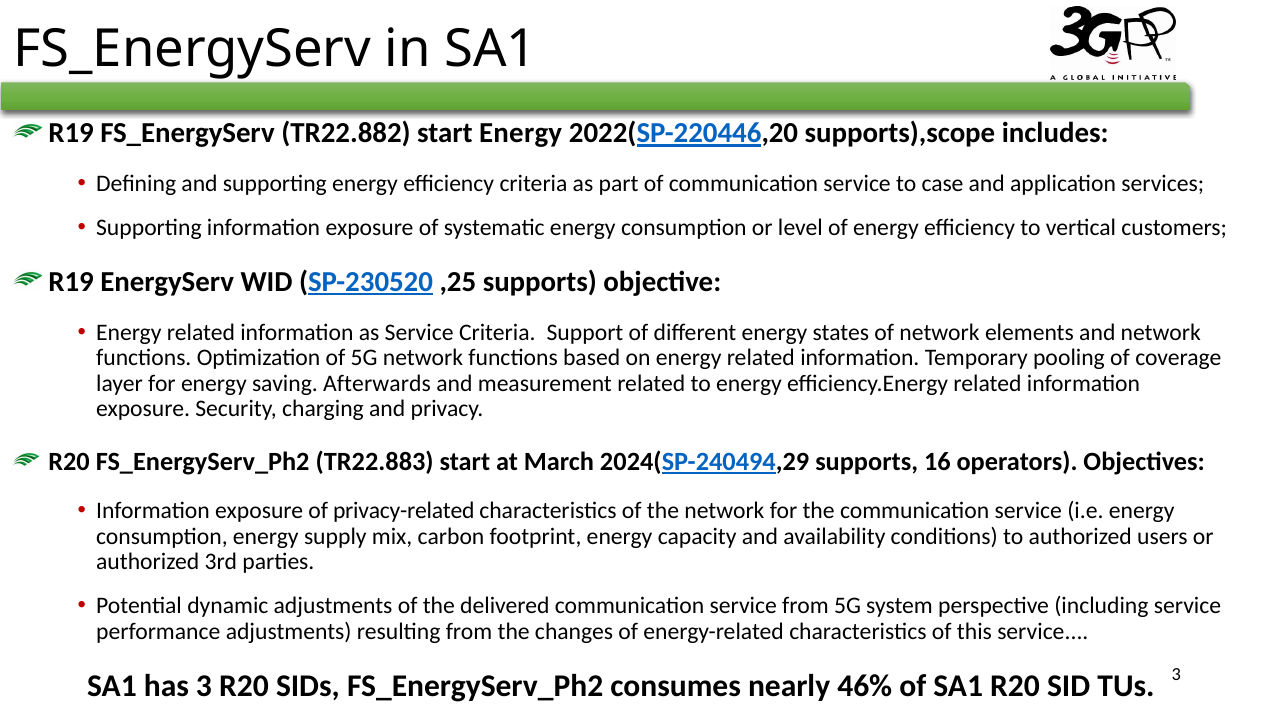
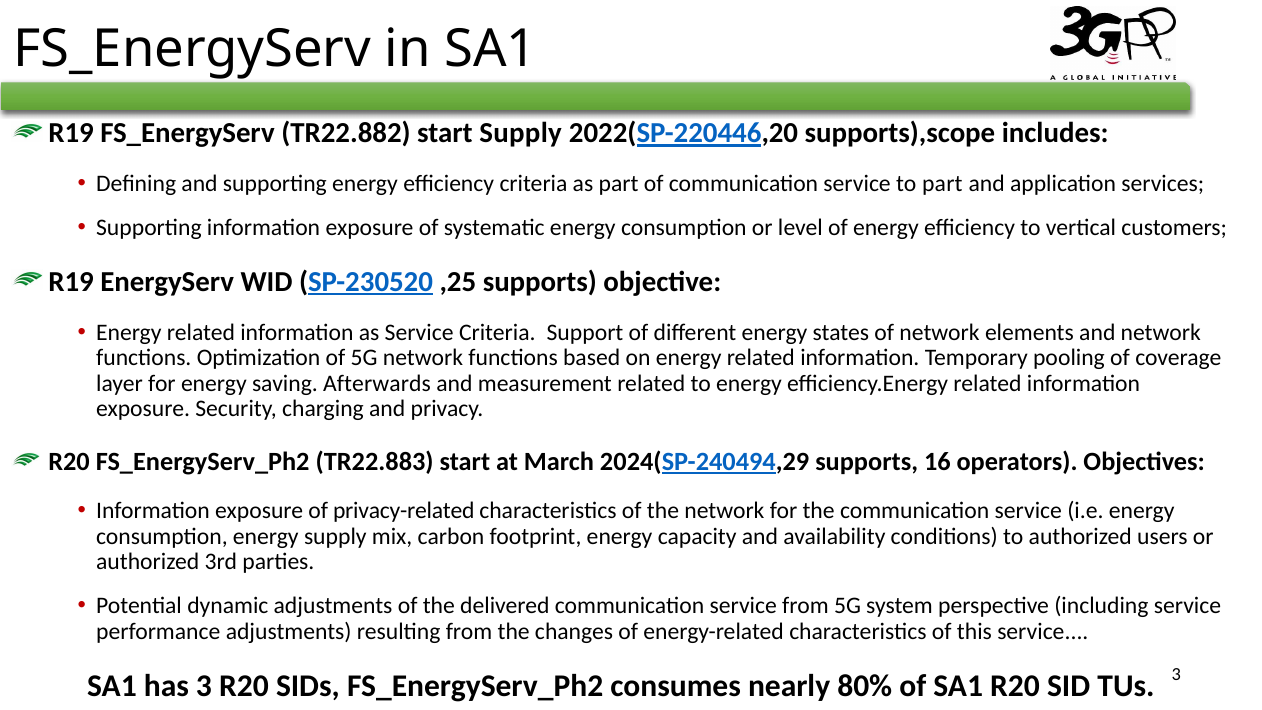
start Energy: Energy -> Supply (521, 133)
to case: case -> part (942, 184)
46%: 46% -> 80% (865, 686)
